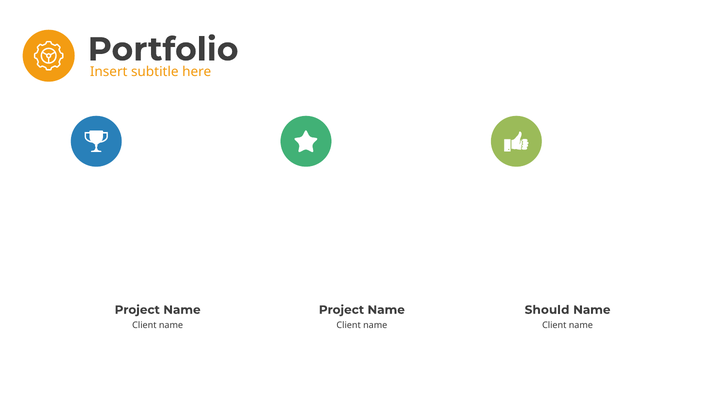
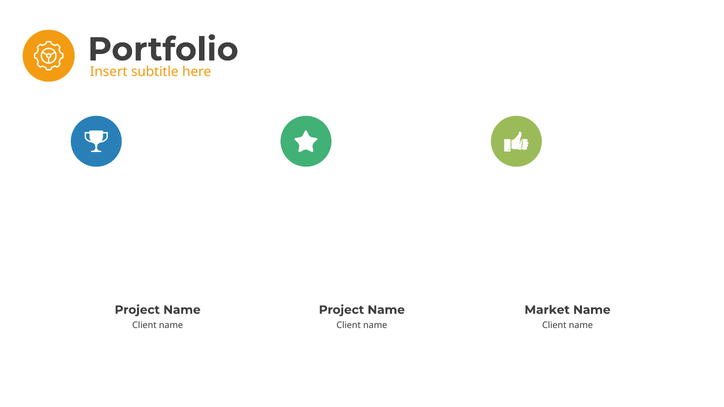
Should: Should -> Market (547, 310)
